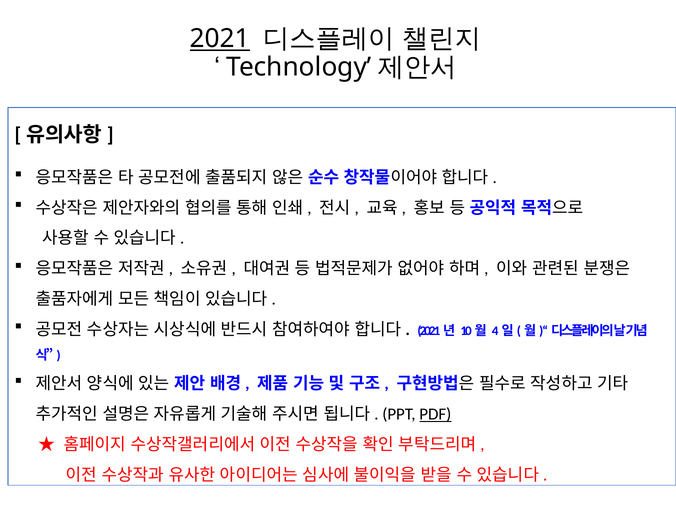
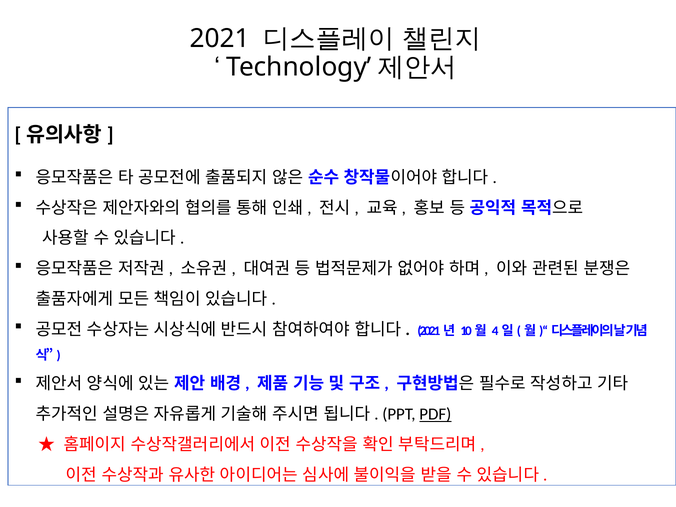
2021 underline: present -> none (220, 39)
